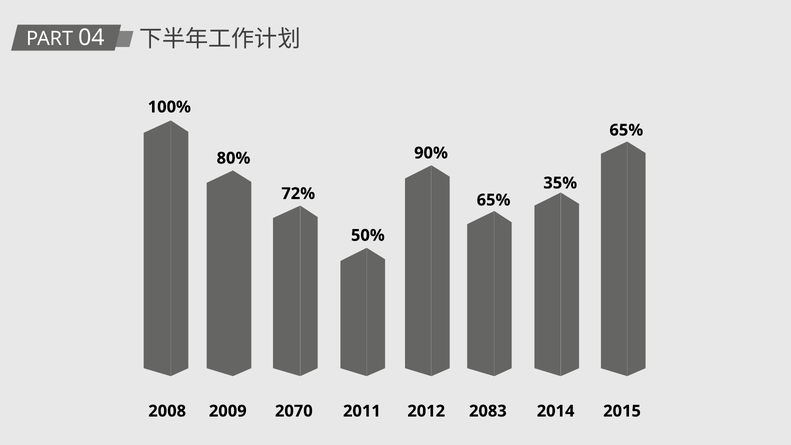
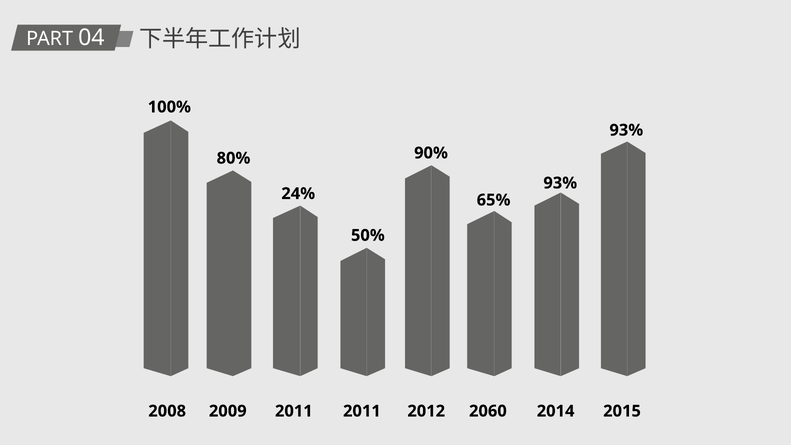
65%: 65% -> 93% (626, 130)
35%: 35% -> 93% (560, 183)
72%: 72% -> 24% (298, 194)
2070: 2070 -> 2011 (294, 411)
2083: 2083 -> 2060 (488, 411)
